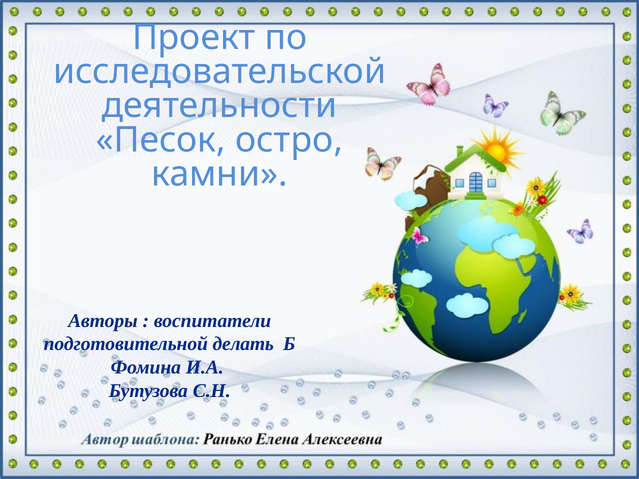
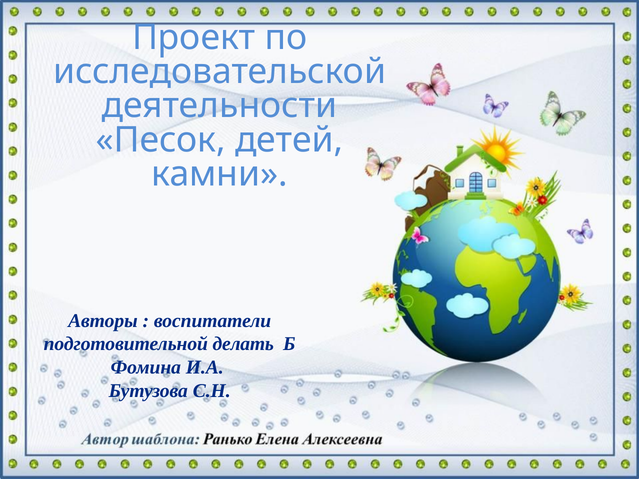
остро: остро -> детей (289, 140)
